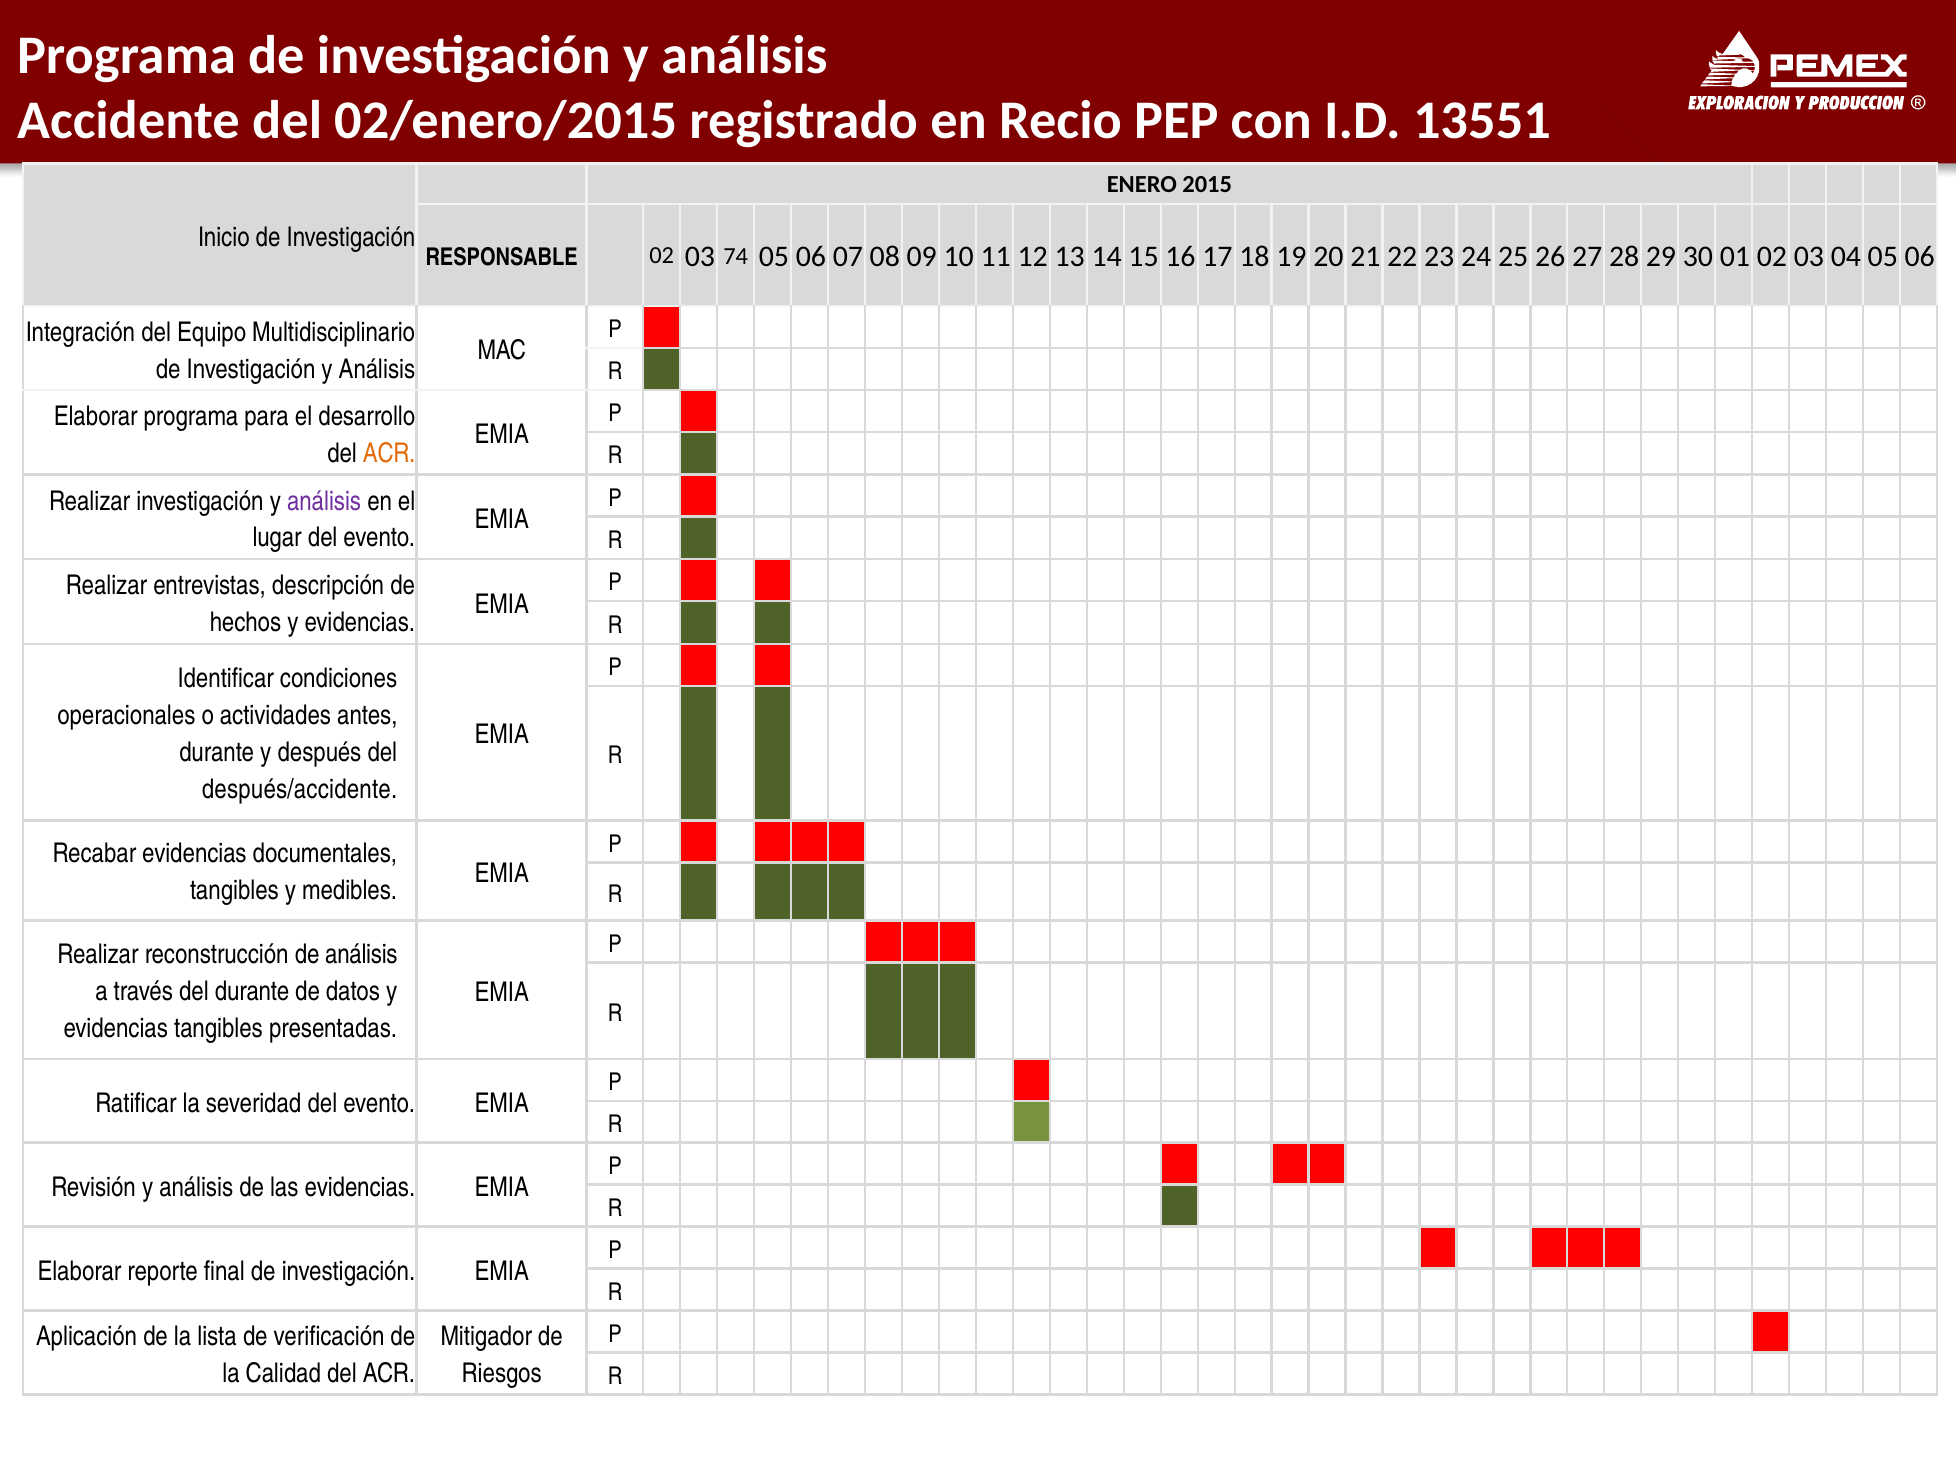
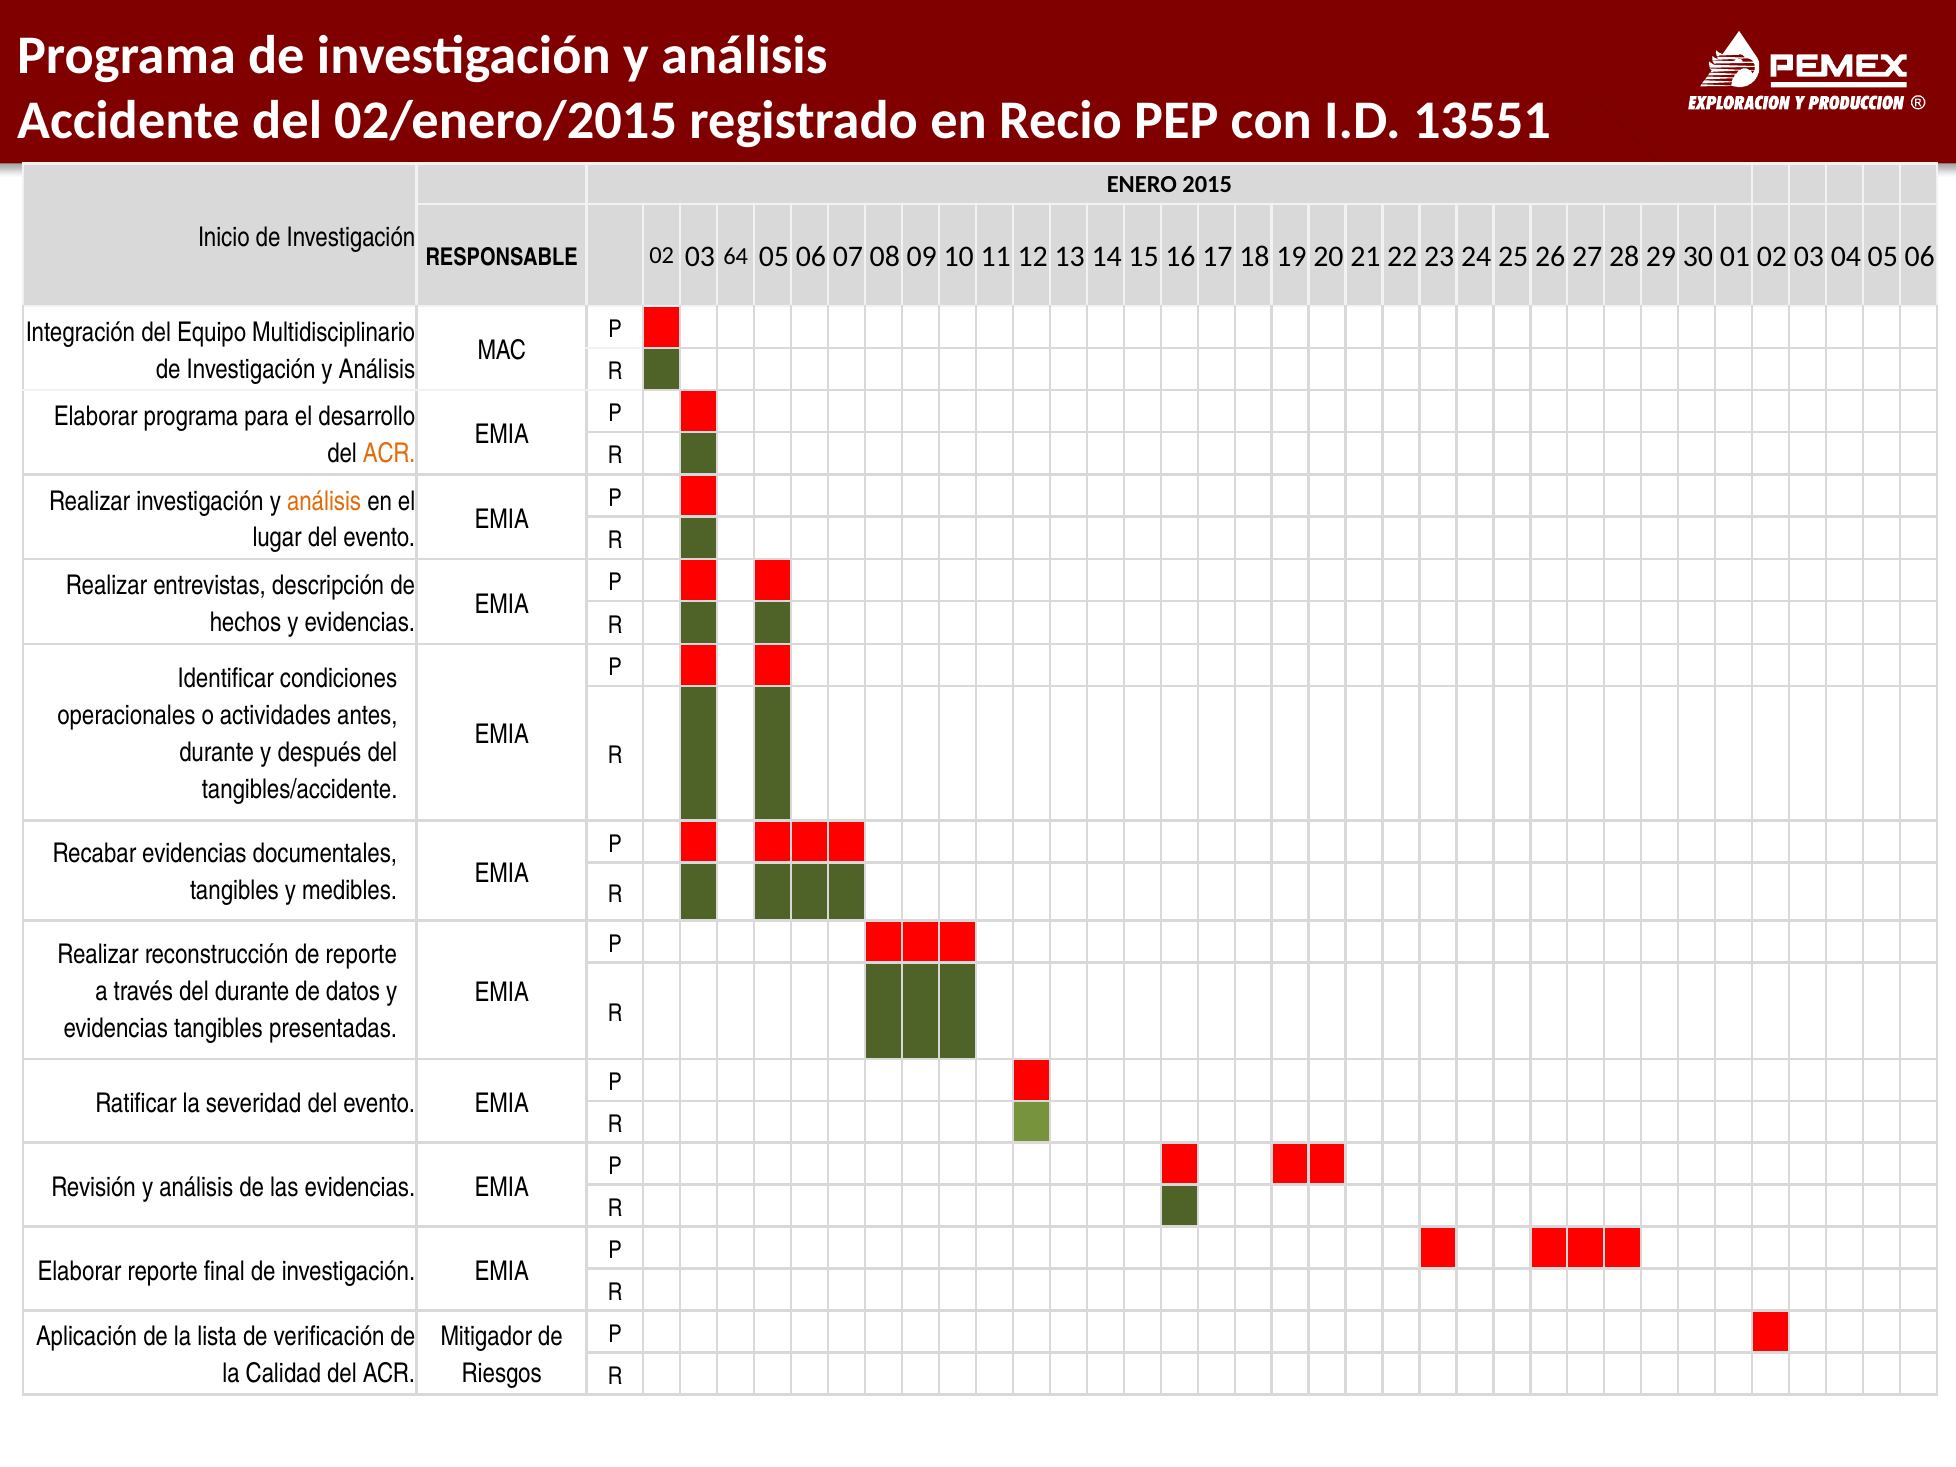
74: 74 -> 64 (736, 256)
análisis colour: purple -> orange (324, 501)
después/accidente: después/accidente -> tangibles/accidente (300, 789)
de análisis: análisis -> reporte (361, 955)
